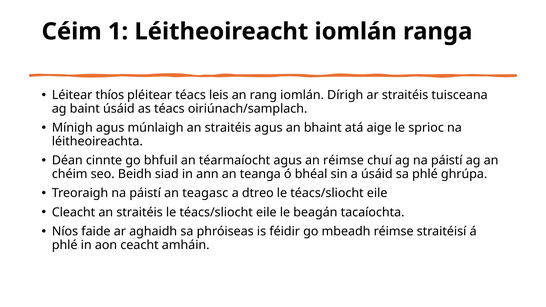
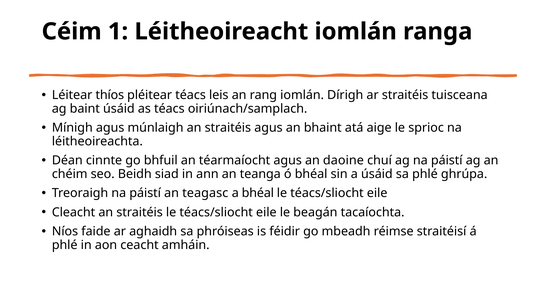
an réimse: réimse -> daoine (343, 160)
a dtreo: dtreo -> bhéal (258, 193)
